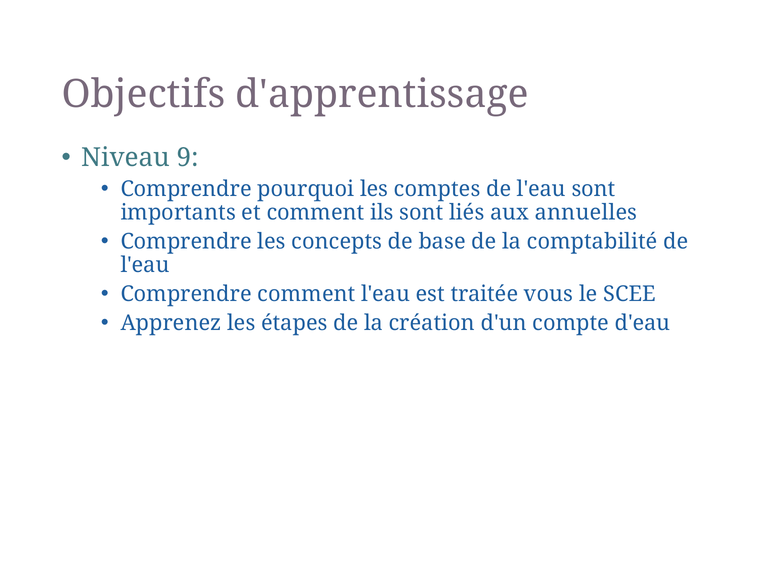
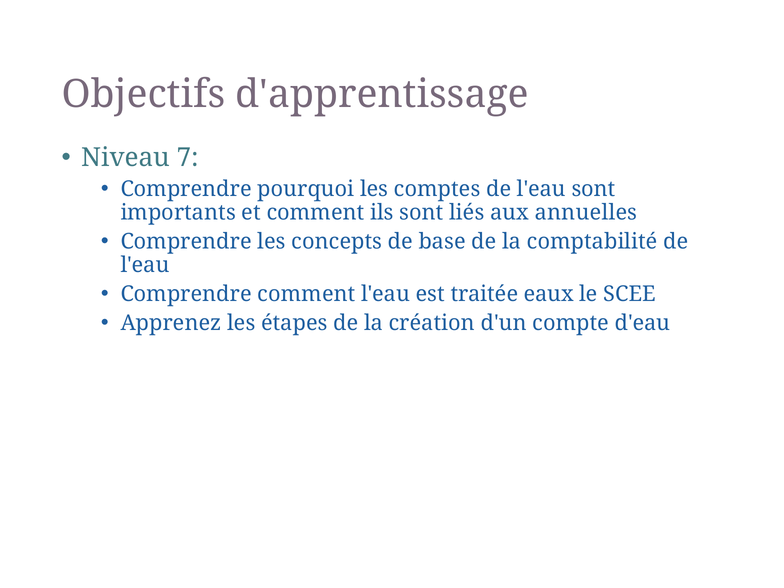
9: 9 -> 7 (188, 158)
vous: vous -> eaux (549, 294)
